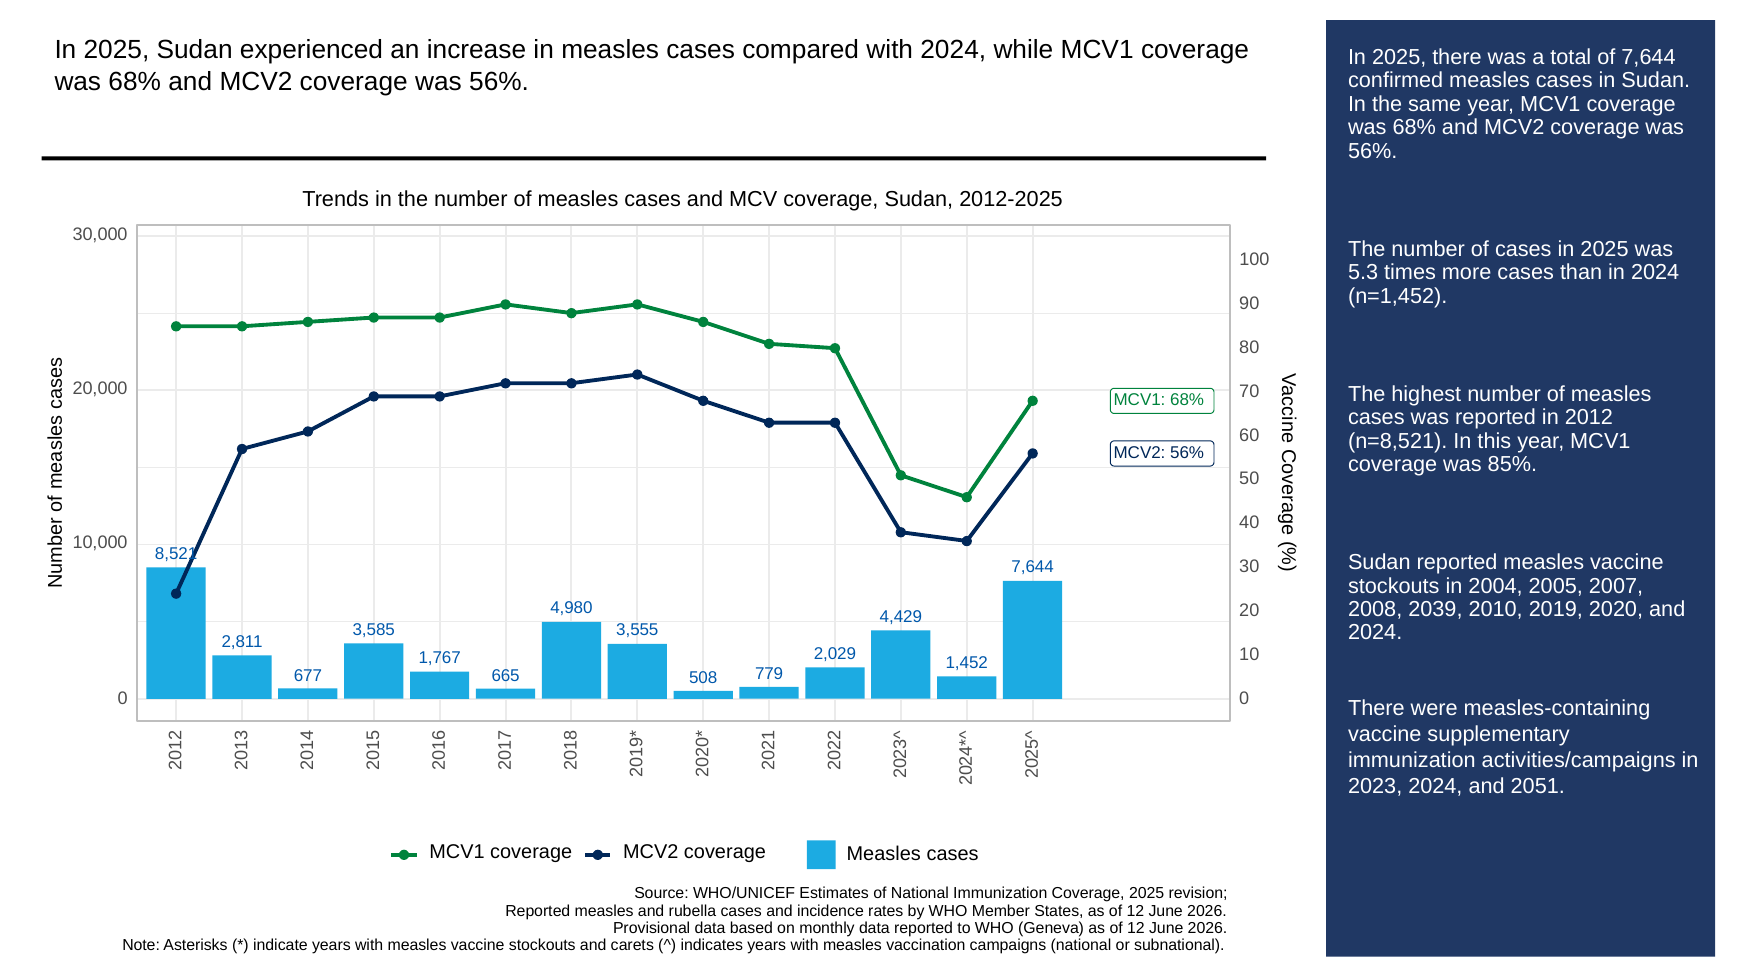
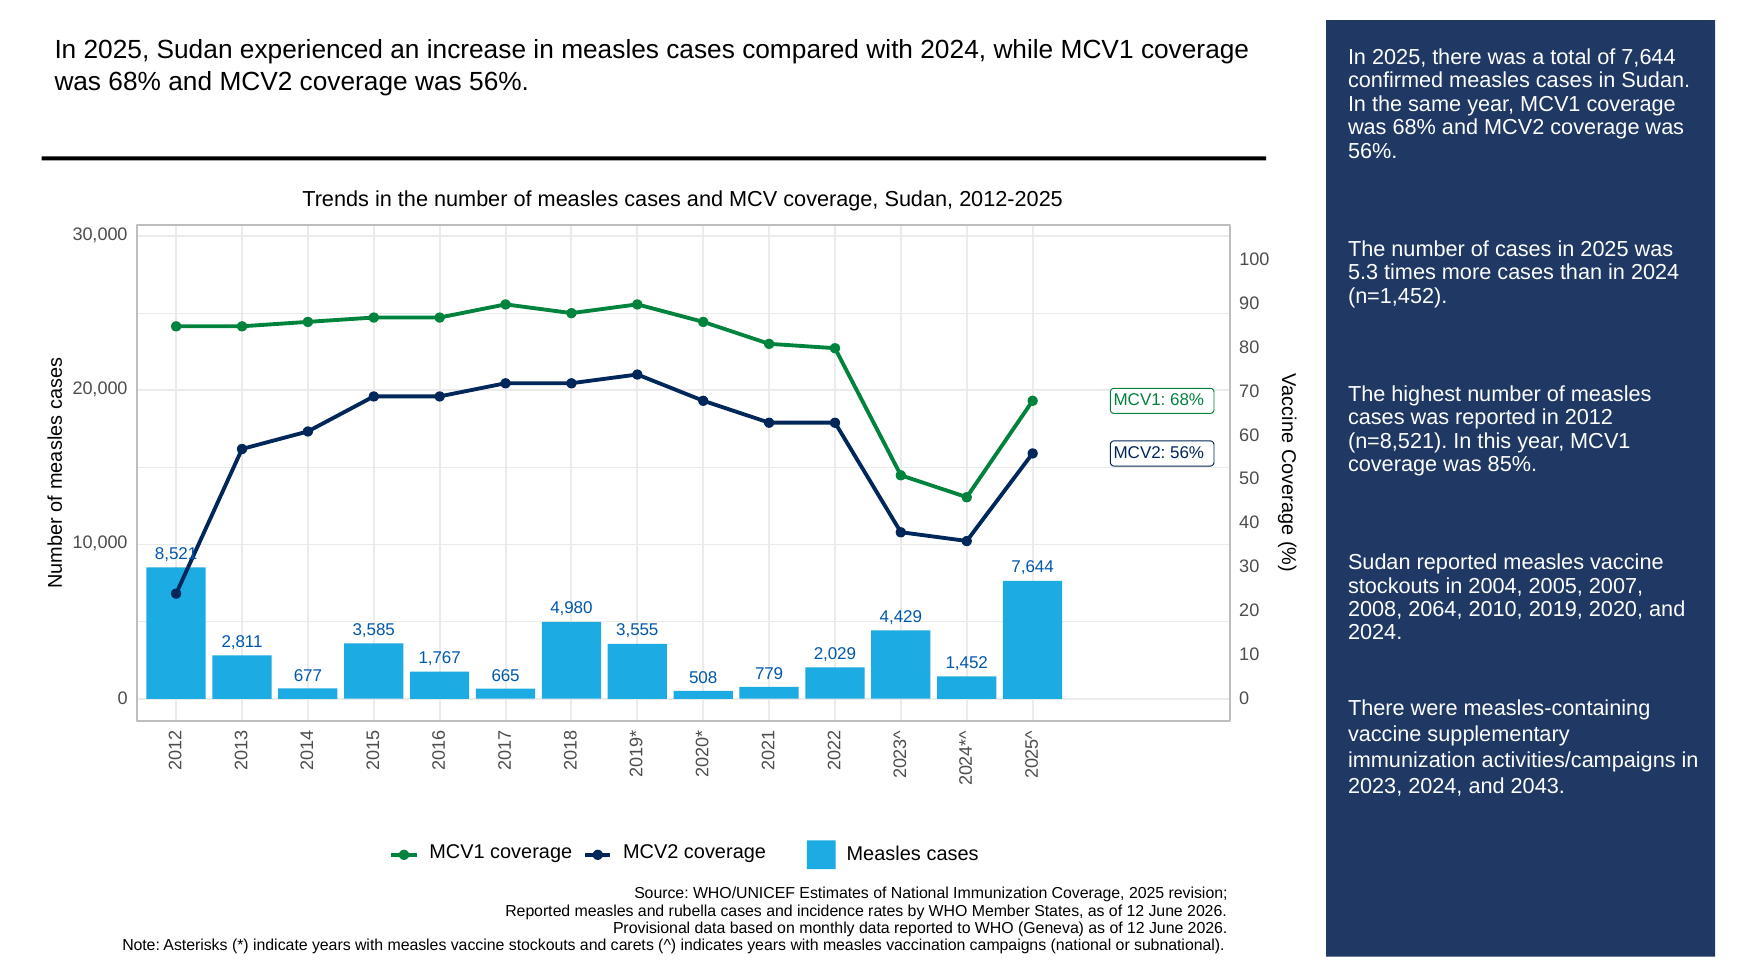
2039: 2039 -> 2064 (1435, 609)
2051: 2051 -> 2043 (1538, 786)
